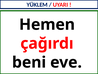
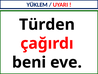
Hemen: Hemen -> Türden (47, 24)
